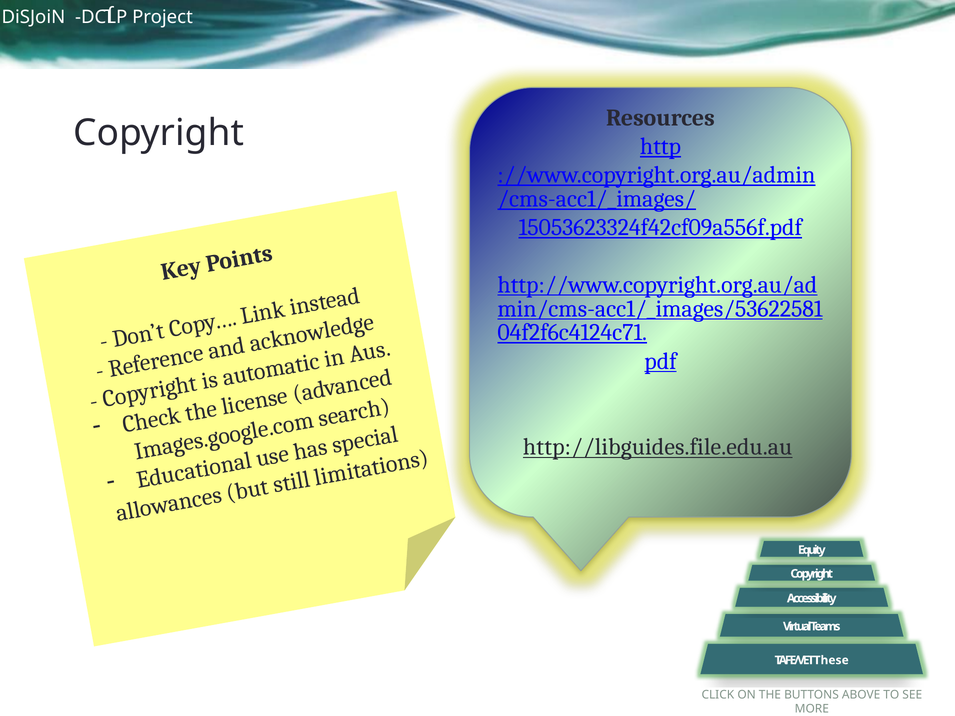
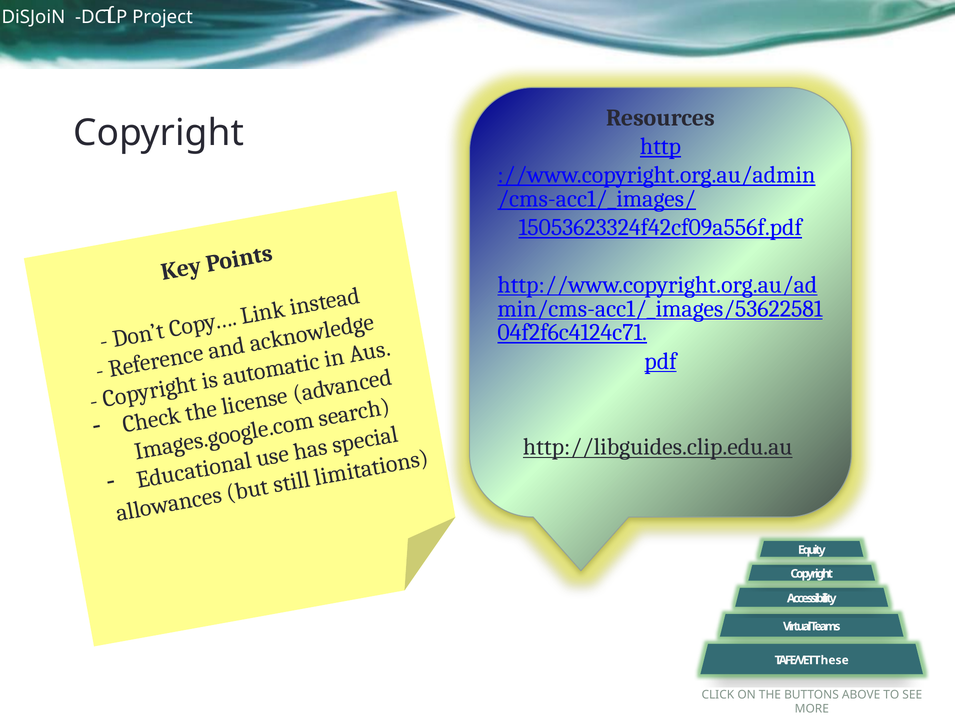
http://libguides.file.edu.au: http://libguides.file.edu.au -> http://libguides.clip.edu.au (658, 447)
